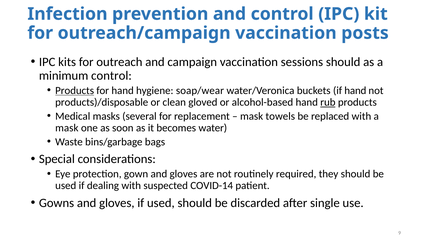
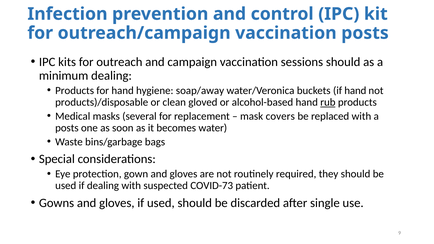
minimum control: control -> dealing (111, 76)
Products underline: present -> none (75, 91)
soap/wear: soap/wear -> soap/away (200, 91)
towels: towels -> covers (280, 116)
mask: mask -> posts (67, 128)
COVID-14: COVID-14 -> COVID-73 (212, 186)
